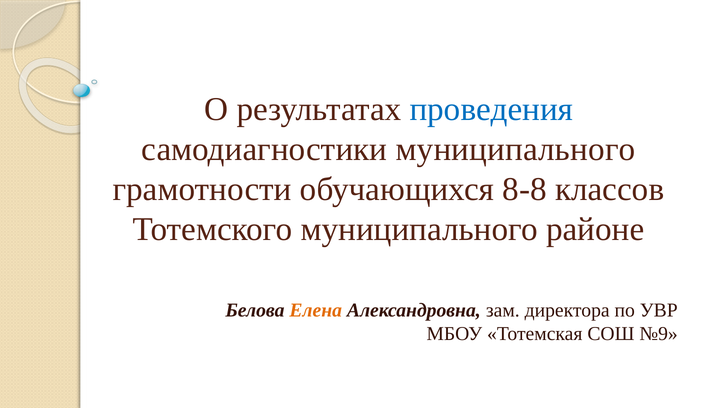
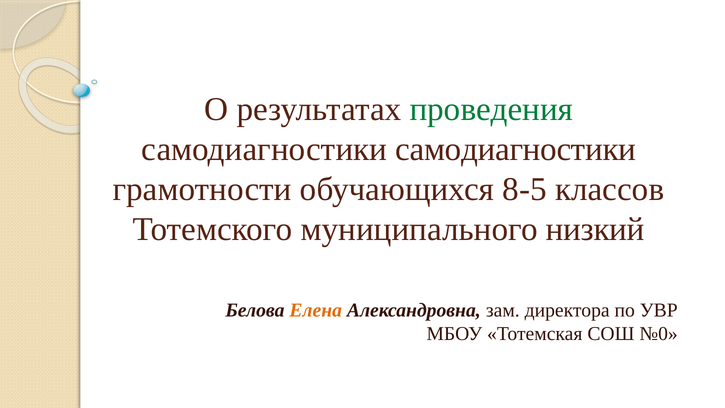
проведения colour: blue -> green (491, 109)
самодиагностики муниципального: муниципального -> самодиагностики (516, 149)
8-8: 8-8 -> 8-5 (525, 189)
районе: районе -> низкий (595, 229)
№9: №9 -> №0 (659, 334)
